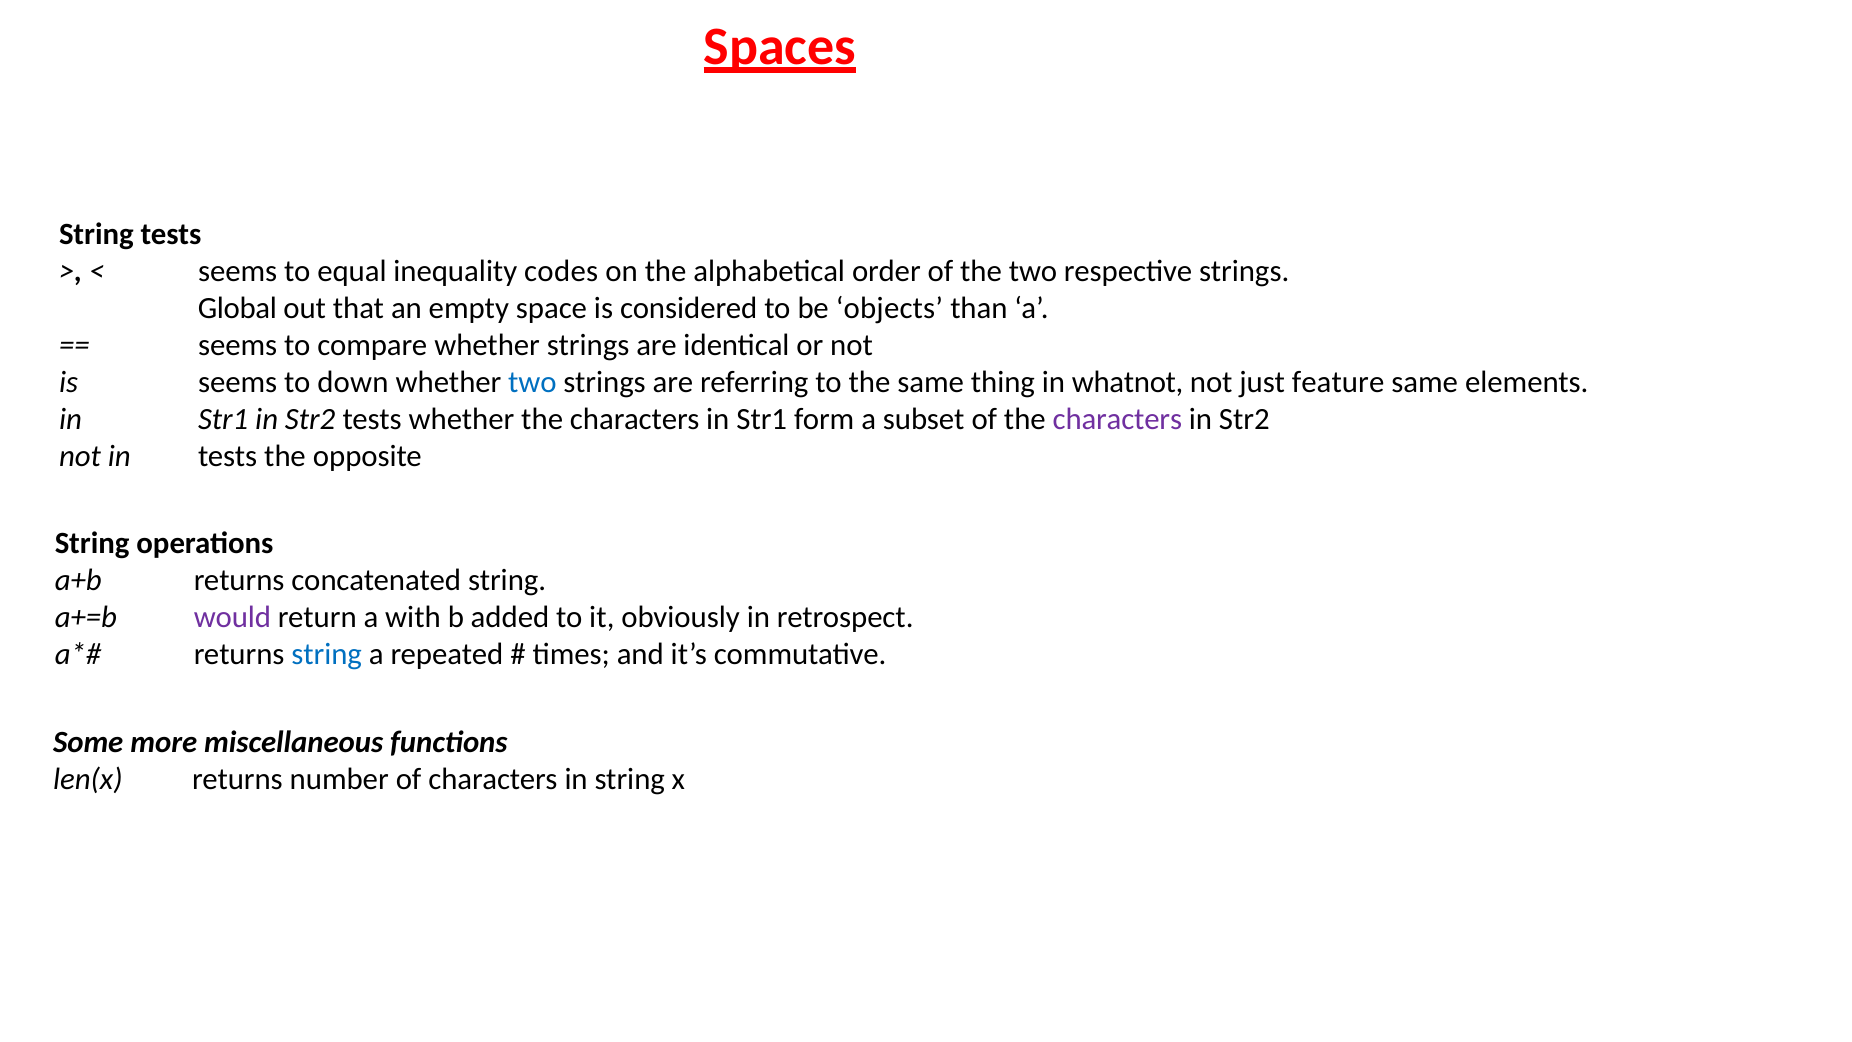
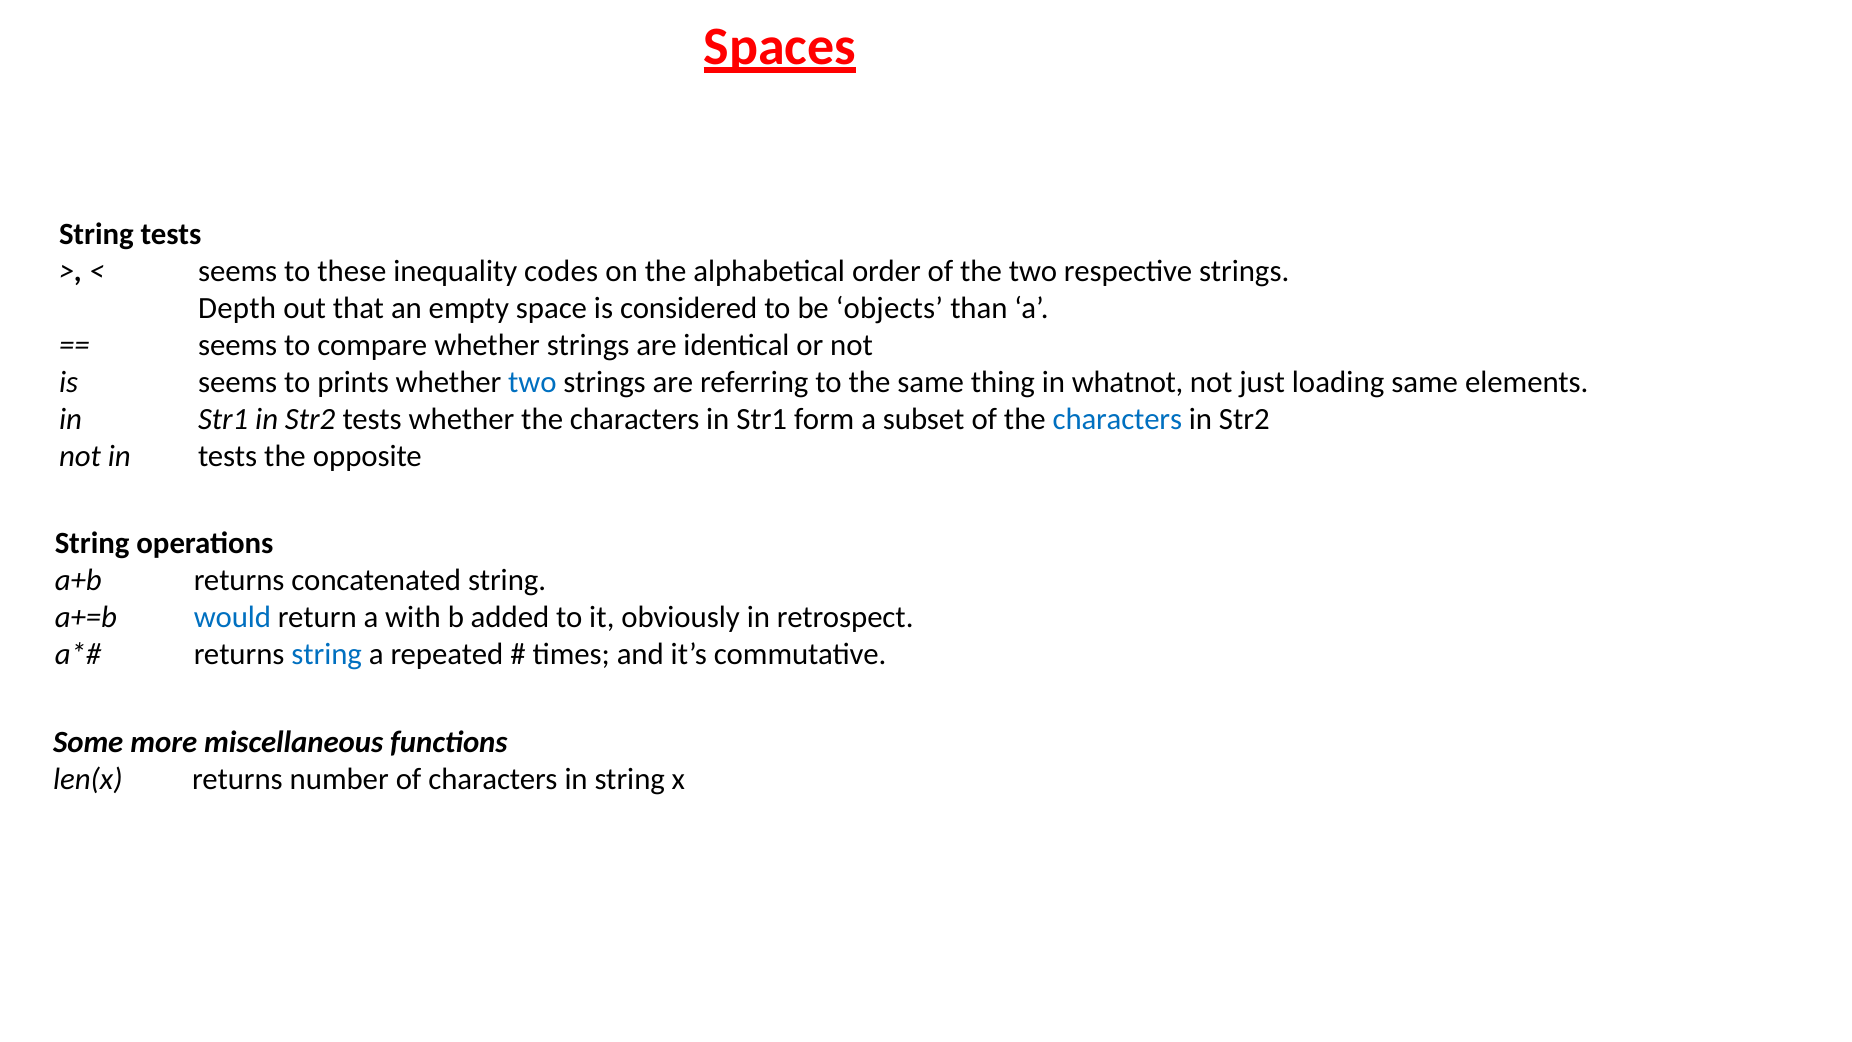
equal: equal -> these (352, 271)
Global: Global -> Depth (237, 308)
down: down -> prints (353, 382)
feature: feature -> loading (1338, 382)
characters colour: purple -> blue (1117, 419)
would colour: purple -> blue (232, 617)
